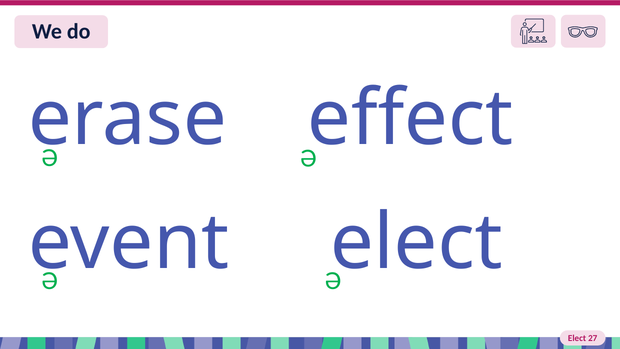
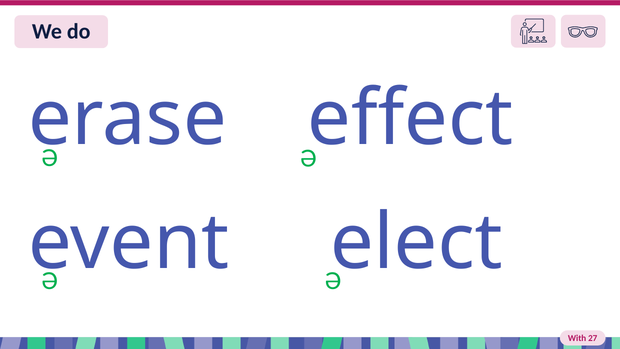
Elect: Elect -> With (577, 338)
